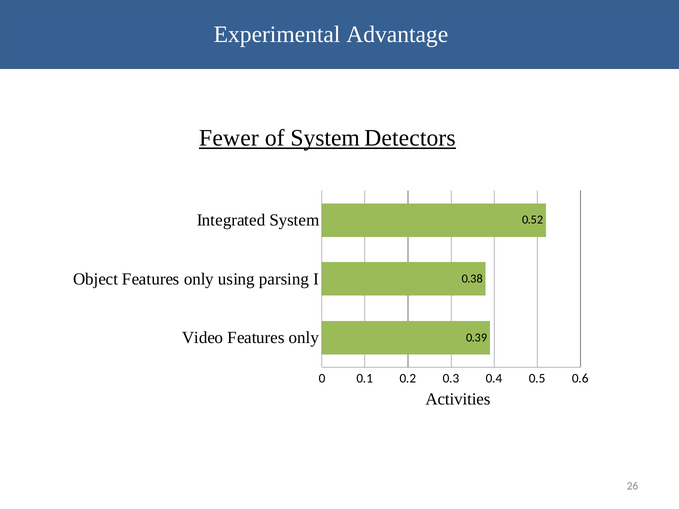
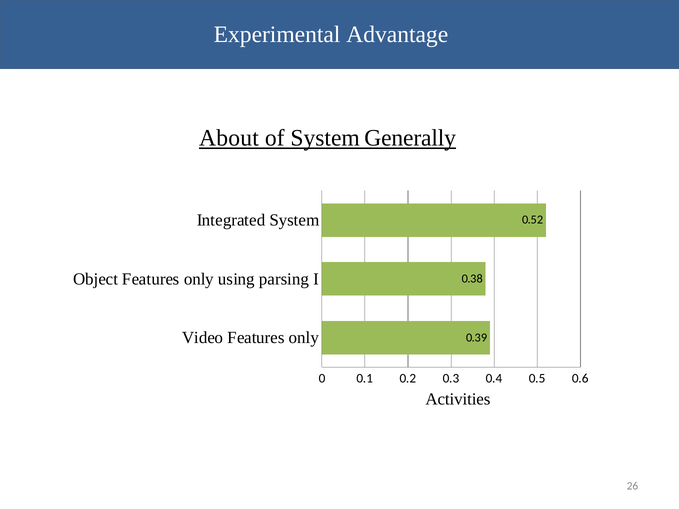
Fewer: Fewer -> About (229, 138)
Detectors: Detectors -> Generally (410, 138)
